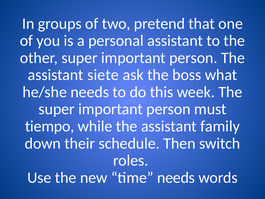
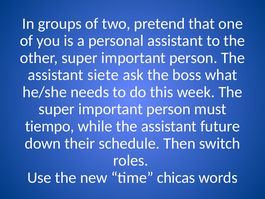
family: family -> future (220, 126)
time needs: needs -> chicas (176, 177)
